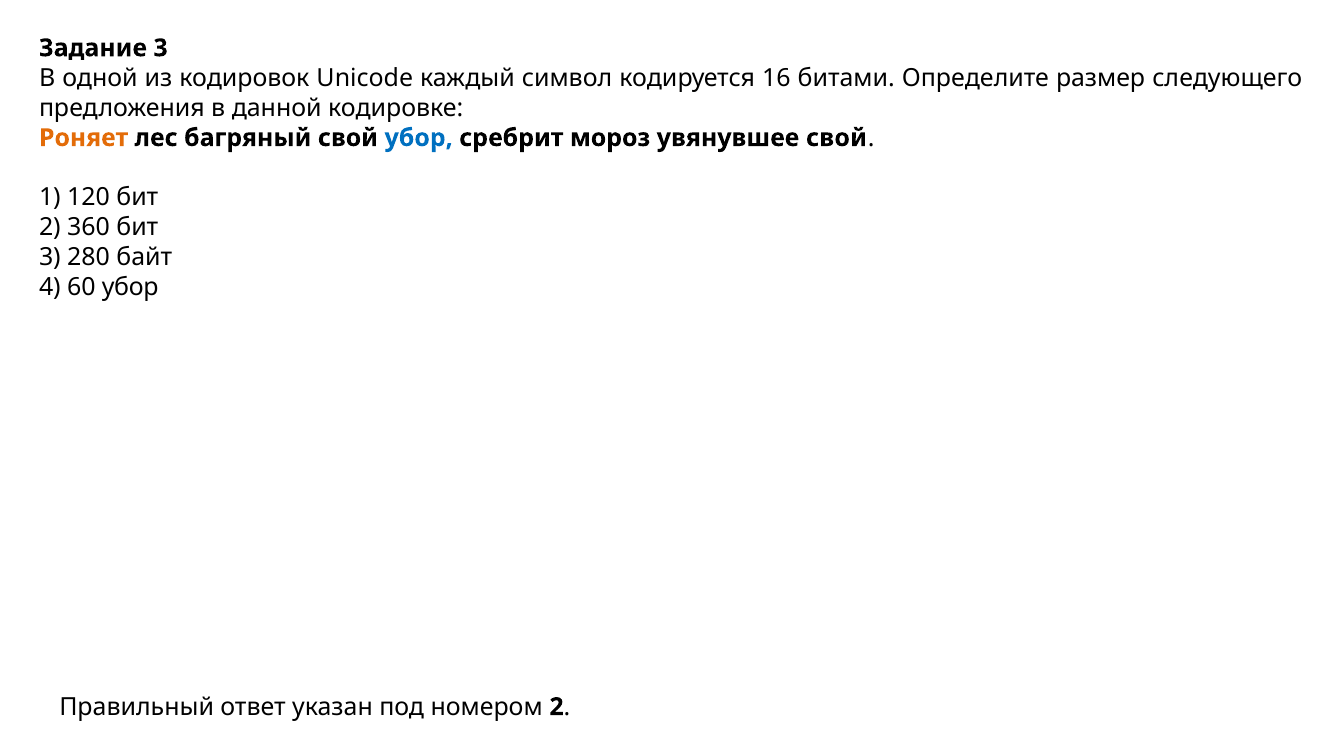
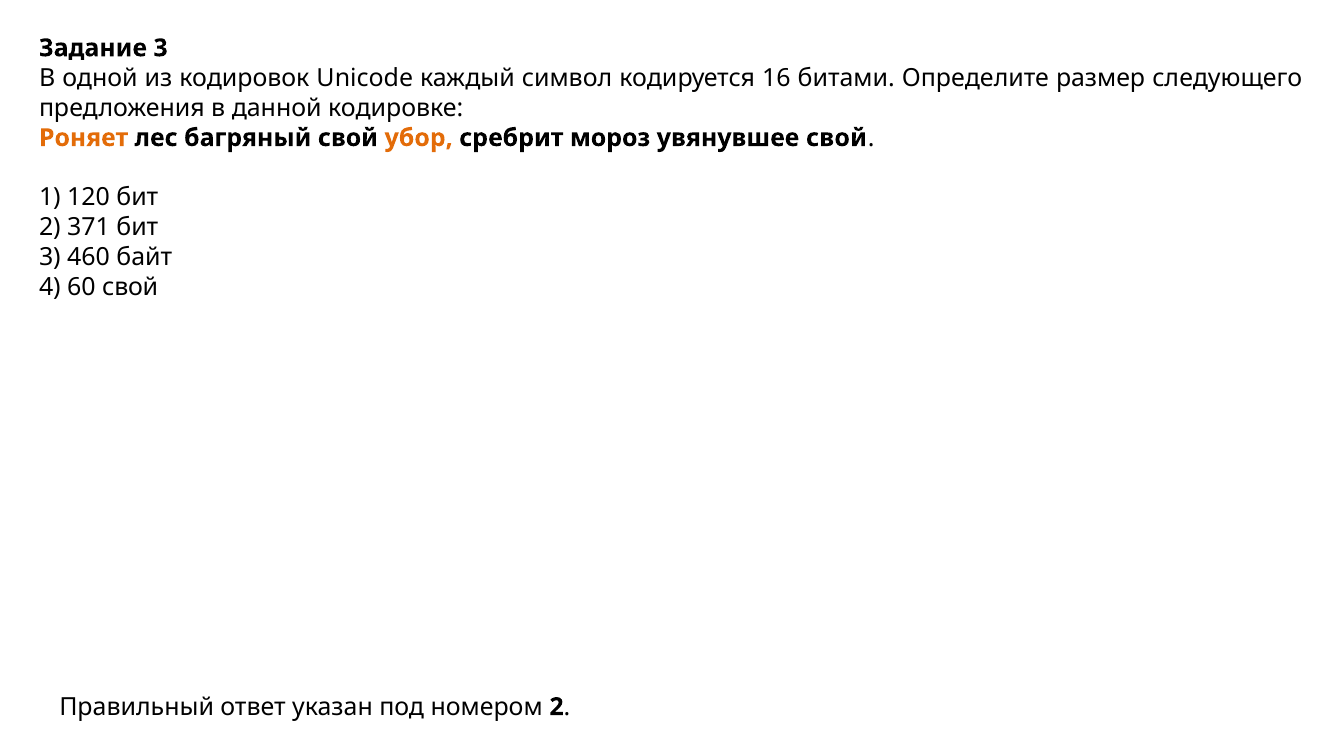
убор colour: blue -> orange (419, 138)
360: 360 -> 371 (89, 228)
280: 280 -> 460 (89, 258)
60 убор: убор -> свой (130, 287)
